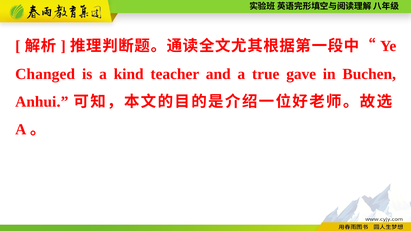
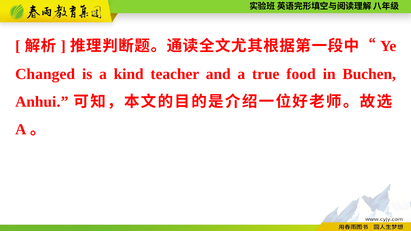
gave: gave -> food (301, 74)
